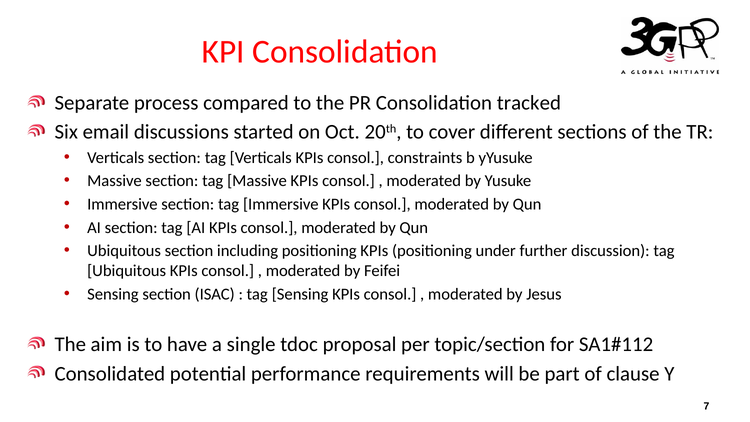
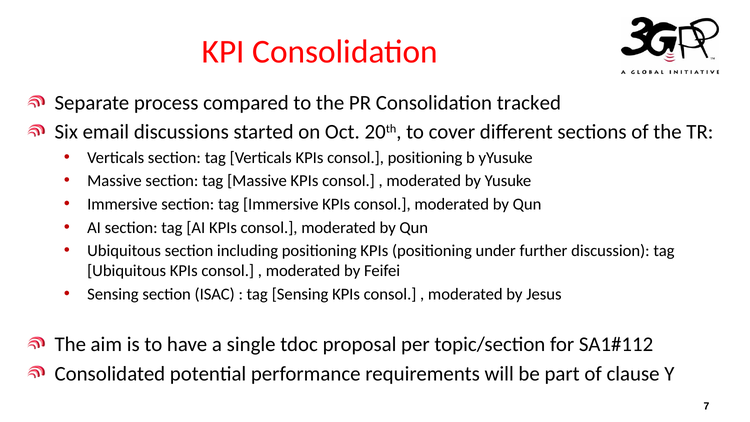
consol constraints: constraints -> positioning (425, 158)
